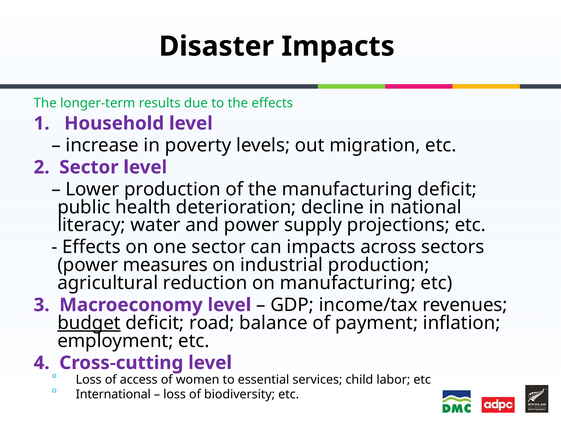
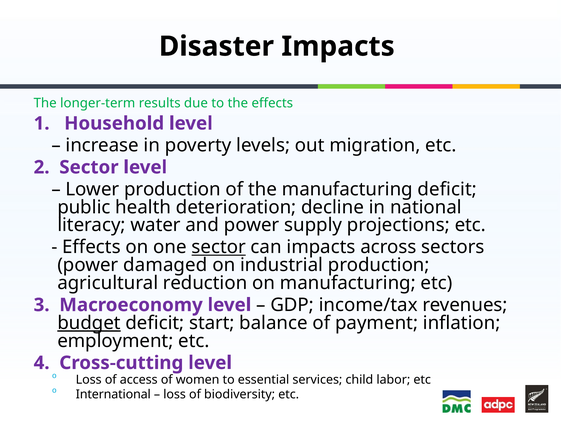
sector underline: none -> present (219, 247)
measures: measures -> damaged (165, 265)
road: road -> start (212, 323)
